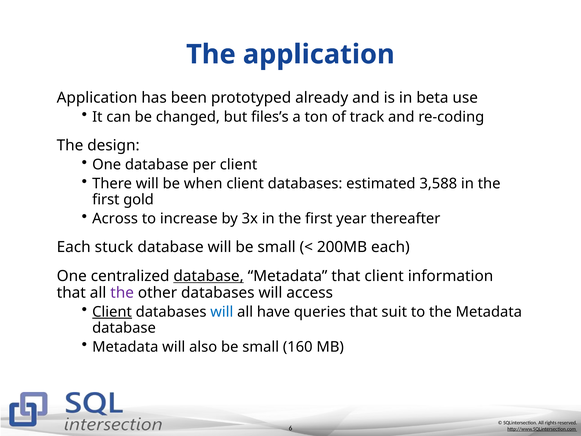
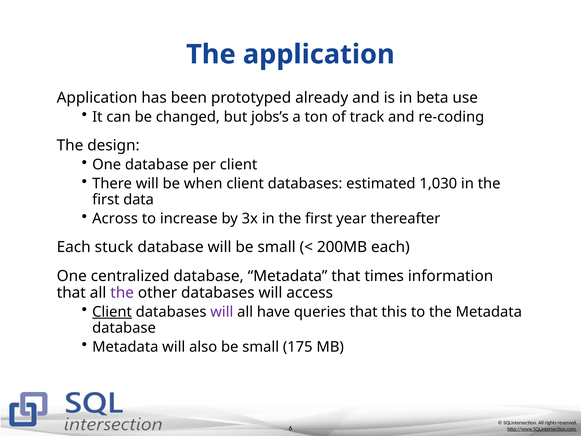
files’s: files’s -> jobs’s (270, 117)
3,588: 3,588 -> 1,030 (438, 184)
gold: gold -> data (139, 200)
database underline: present -> none (209, 276)
that client: client -> times (384, 276)
will colour: blue -> purple (222, 312)
suit: suit -> this (394, 312)
160: 160 -> 175 (298, 347)
